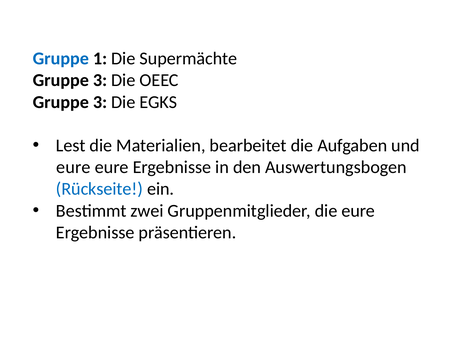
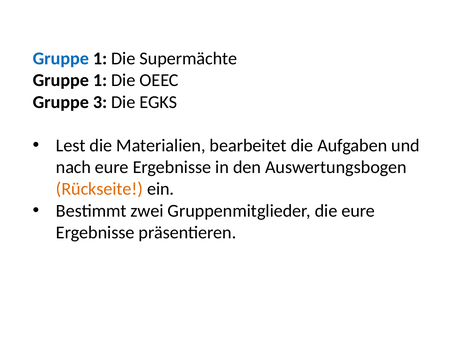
3: 3 -> 1 (100, 80)
eure: eure -> nach (74, 168)
Rückseite colour: blue -> orange (99, 189)
